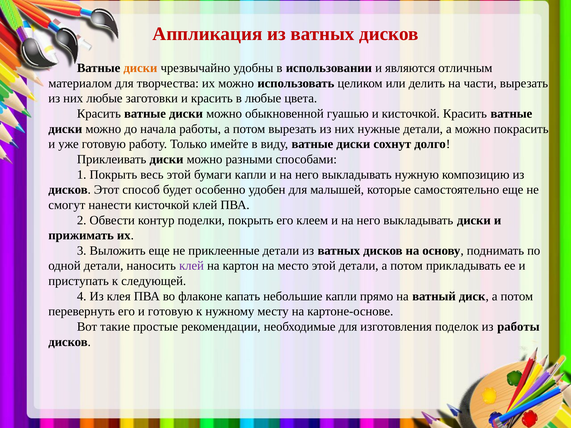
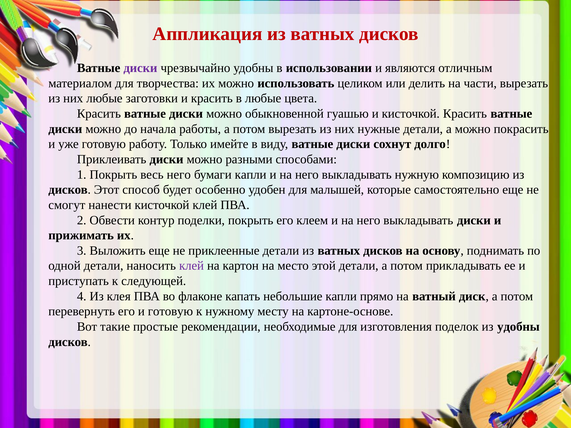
диски colour: orange -> purple (140, 68)
весь этой: этой -> него (179, 175)
из работы: работы -> удобны (518, 327)
